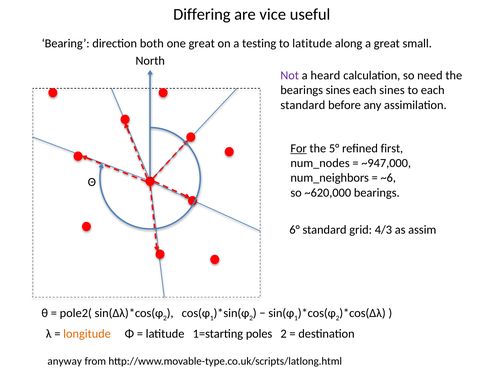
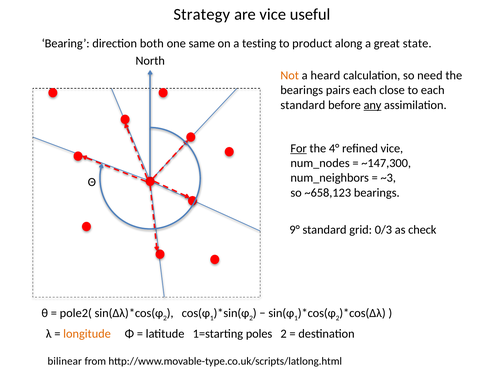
Differing: Differing -> Strategy (202, 14)
one great: great -> same (202, 43)
to latitude: latitude -> product (312, 43)
small: small -> state (417, 43)
Not colour: purple -> orange (290, 75)
bearings sines: sines -> pairs (338, 90)
each sines: sines -> close (392, 90)
any underline: none -> present (373, 105)
5°: 5° -> 4° (334, 148)
refined first: first -> vice (392, 148)
~947,000: ~947,000 -> ~147,300 (386, 163)
~6: ~6 -> ~3 (388, 178)
~620,000: ~620,000 -> ~658,123 (328, 193)
6°: 6° -> 9° (295, 229)
4/3: 4/3 -> 0/3 (383, 229)
assim: assim -> check (422, 229)
anyway: anyway -> bilinear (65, 361)
